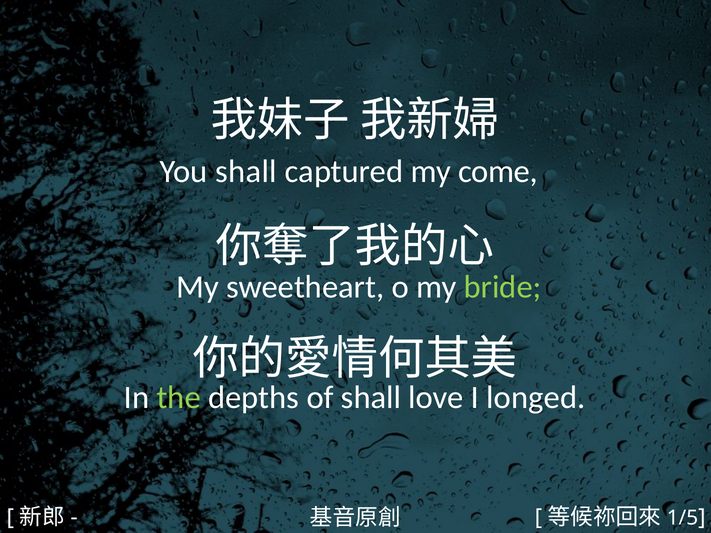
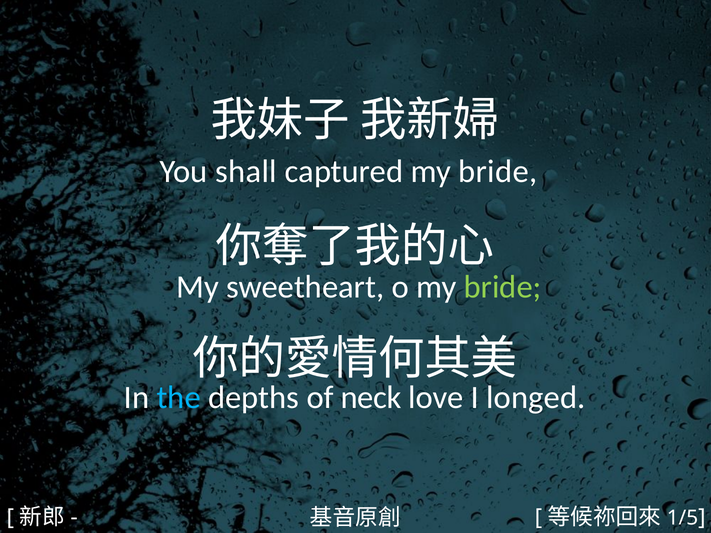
captured my come: come -> bride (498, 172)
the colour: light green -> light blue (179, 398)
of shall: shall -> neck (371, 398)
